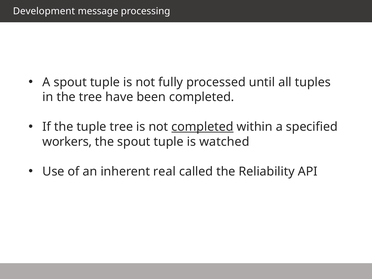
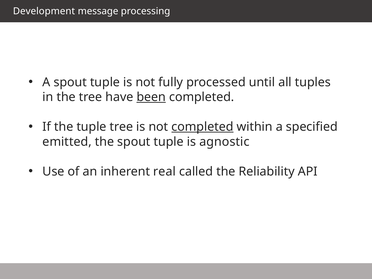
been underline: none -> present (151, 97)
workers: workers -> emitted (67, 142)
watched: watched -> agnostic (224, 142)
